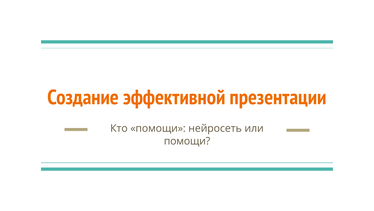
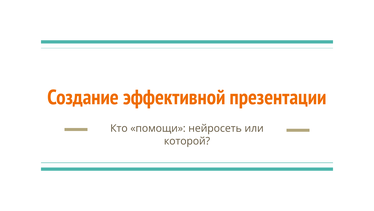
помощи: помощи -> которой (187, 141)
